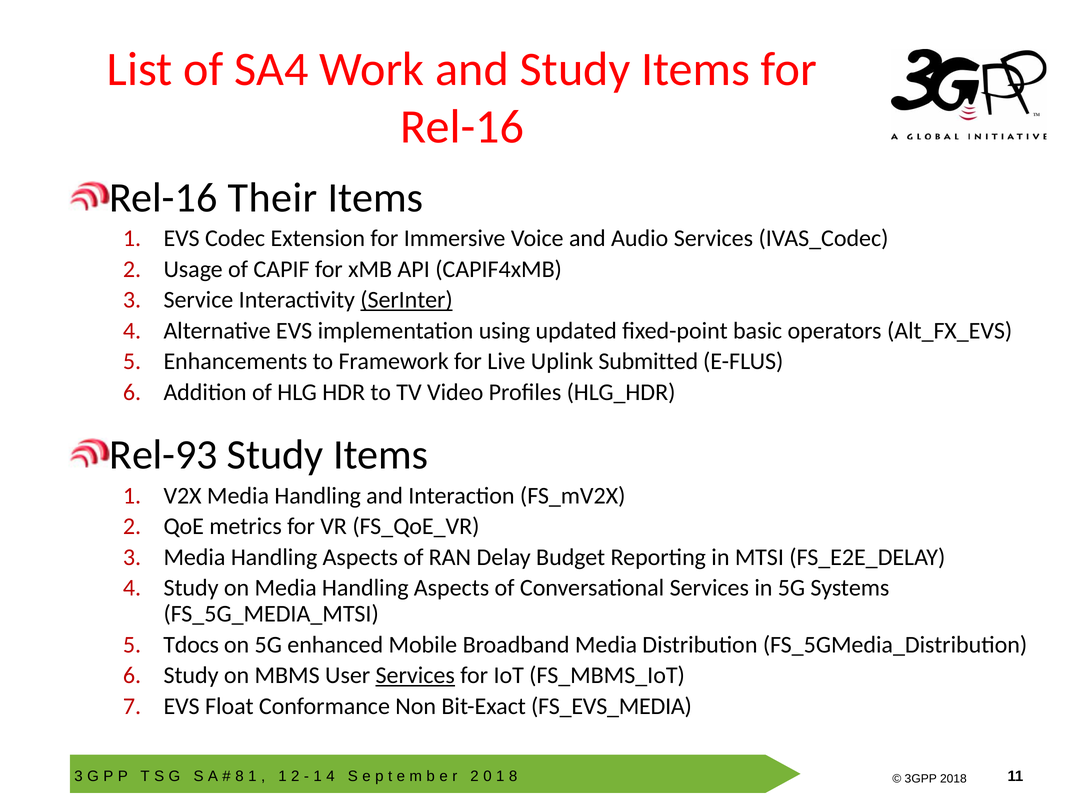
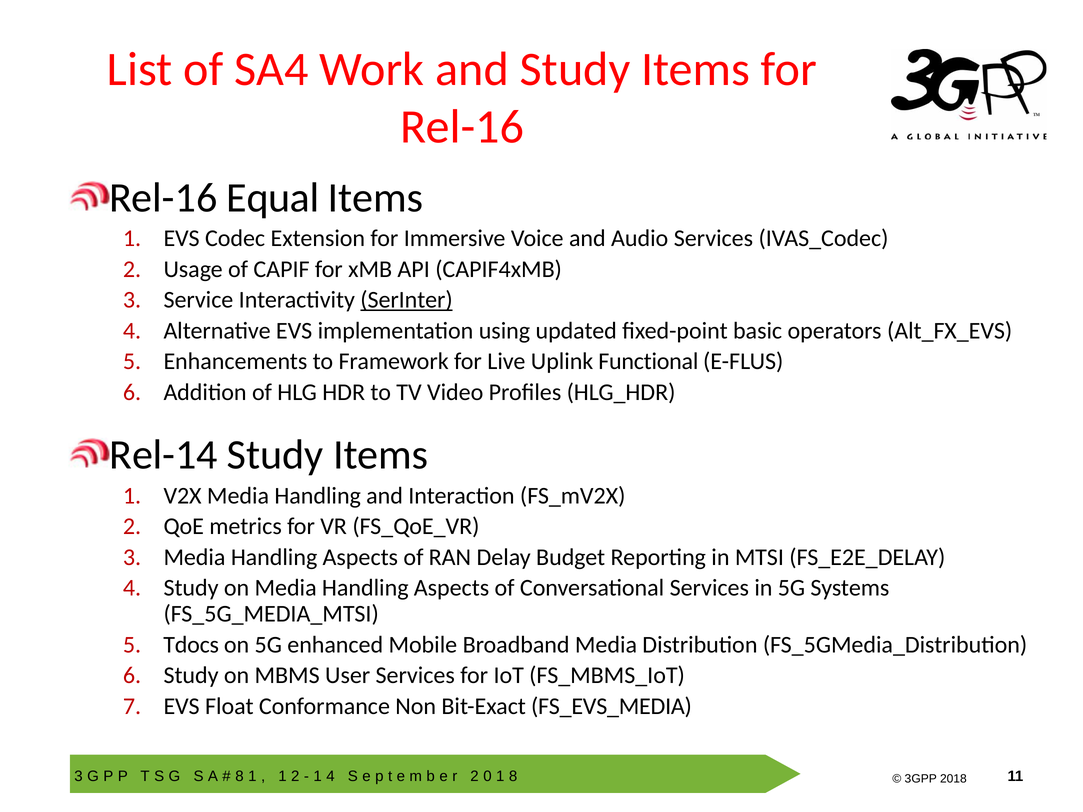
Their: Their -> Equal (273, 198)
Submitted: Submitted -> Functional (648, 362)
Rel-93: Rel-93 -> Rel-14 (163, 455)
Services underline: present -> none (415, 676)
